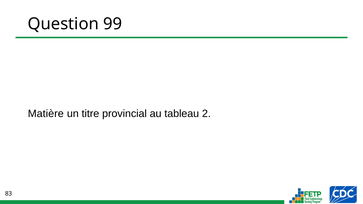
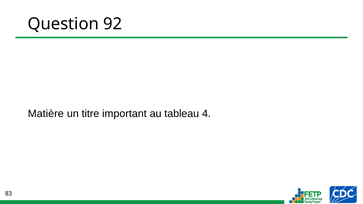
99: 99 -> 92 (113, 24)
provincial: provincial -> important (124, 114)
2: 2 -> 4 (206, 114)
